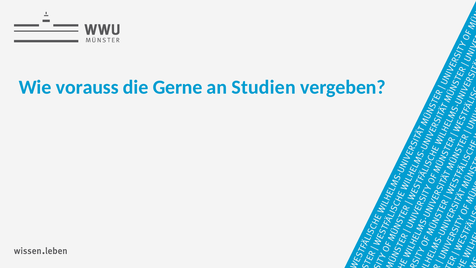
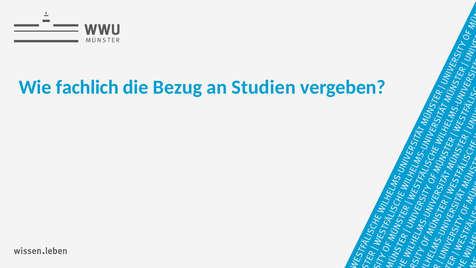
vorauss: vorauss -> fachlich (87, 87)
Gerne: Gerne -> Bezug (178, 87)
